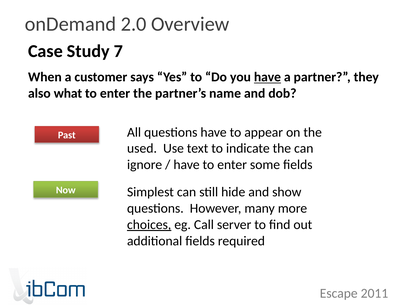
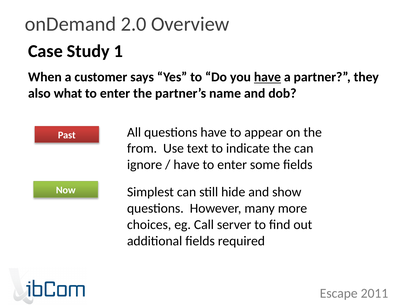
7: 7 -> 1 (118, 51)
used: used -> from (142, 149)
choices underline: present -> none (149, 225)
